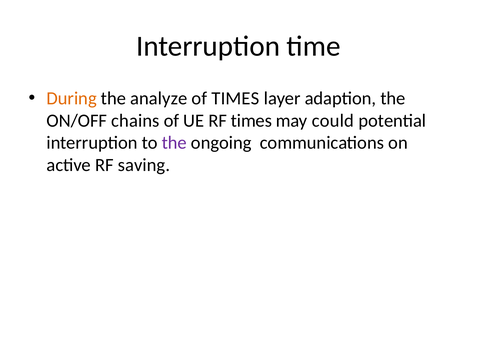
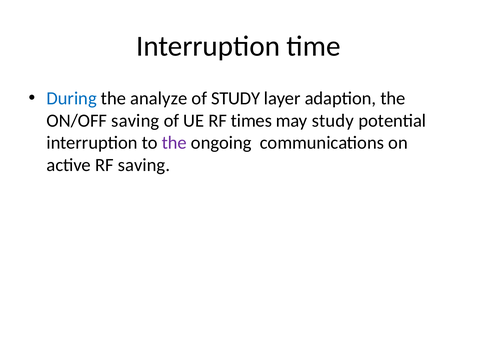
During colour: orange -> blue (72, 98)
of TIMES: TIMES -> STUDY (236, 98)
ON/OFF chains: chains -> saving (135, 120)
may could: could -> study (333, 120)
